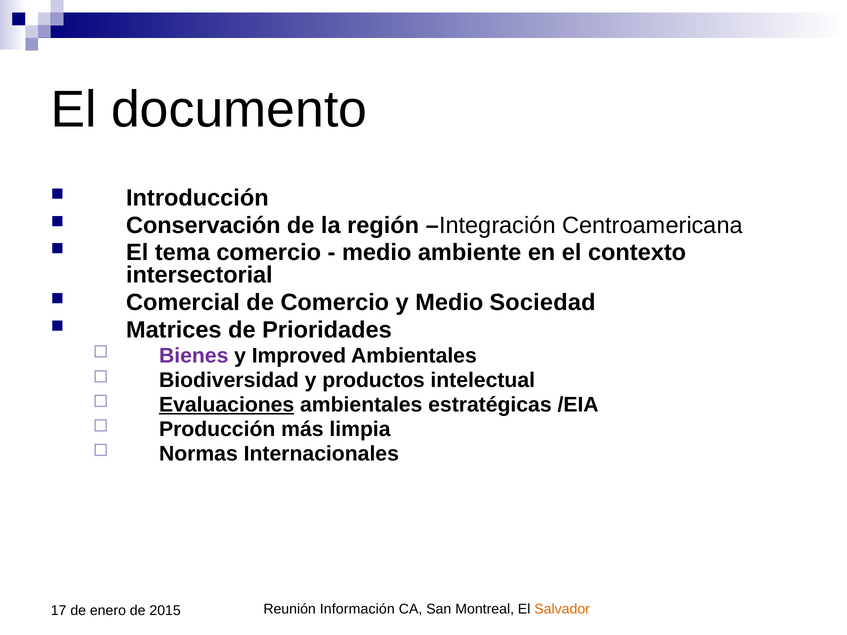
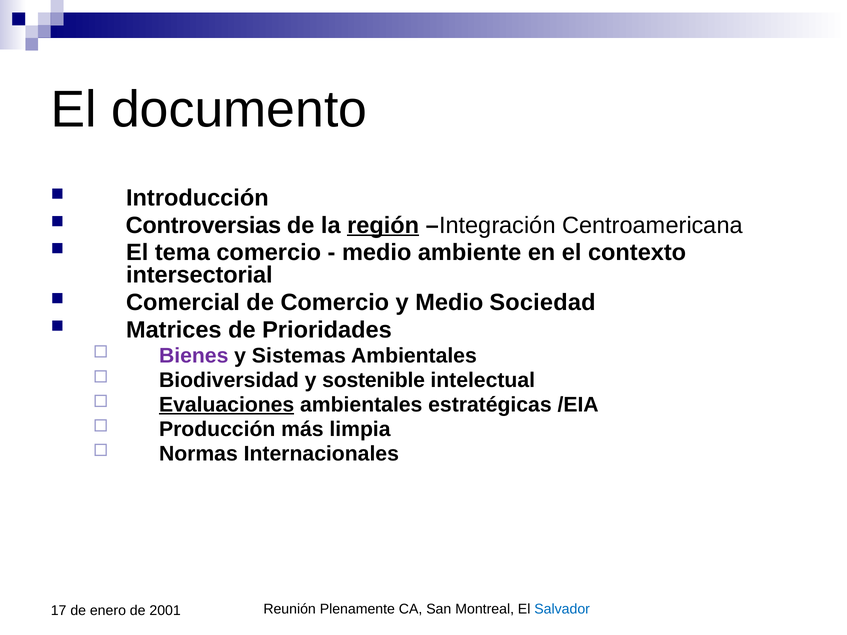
Conservación: Conservación -> Controversias (203, 225)
región underline: none -> present (383, 225)
Improved: Improved -> Sistemas (299, 356)
productos: productos -> sostenible (374, 380)
Información: Información -> Plenamente (357, 609)
Salvador colour: orange -> blue (562, 609)
2015: 2015 -> 2001 (165, 611)
